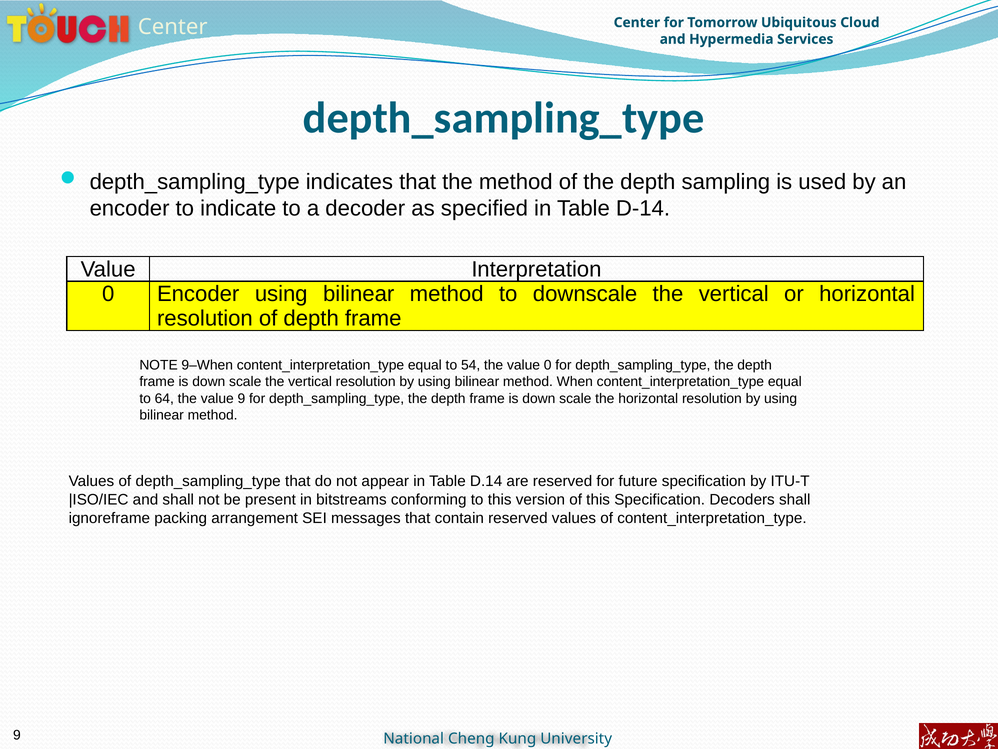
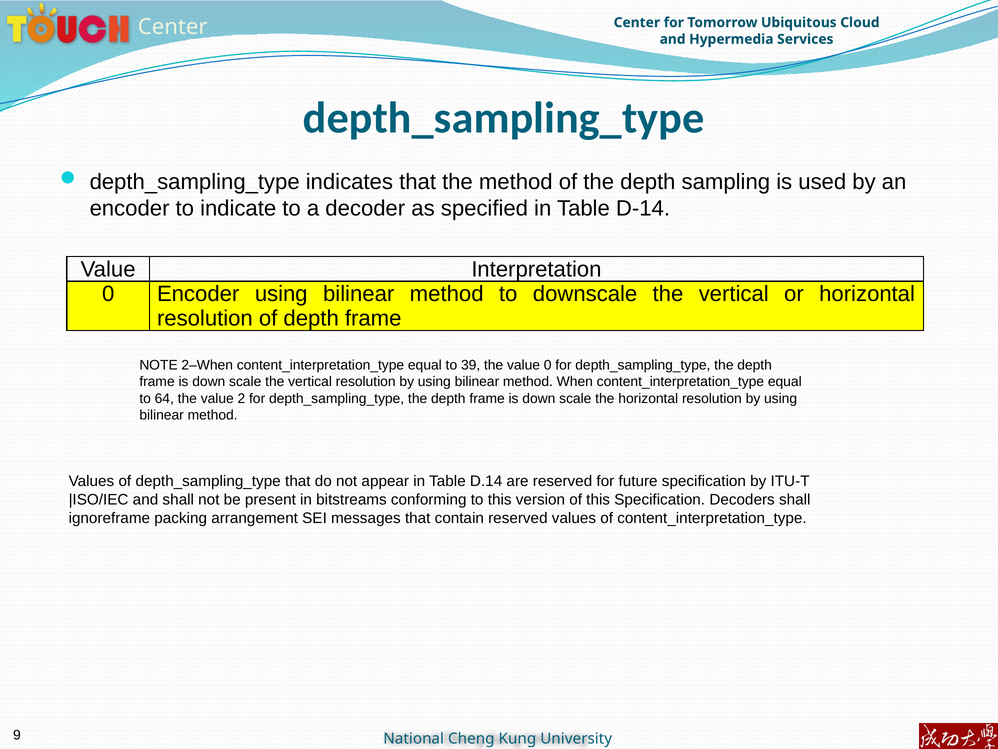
9–When: 9–When -> 2–When (207, 365)
54: 54 -> 39 (471, 365)
value 9: 9 -> 2 (241, 398)
